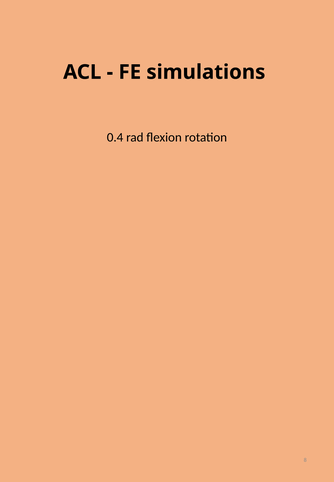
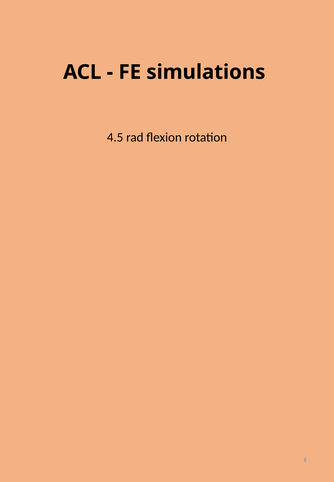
0.4: 0.4 -> 4.5 (115, 138)
